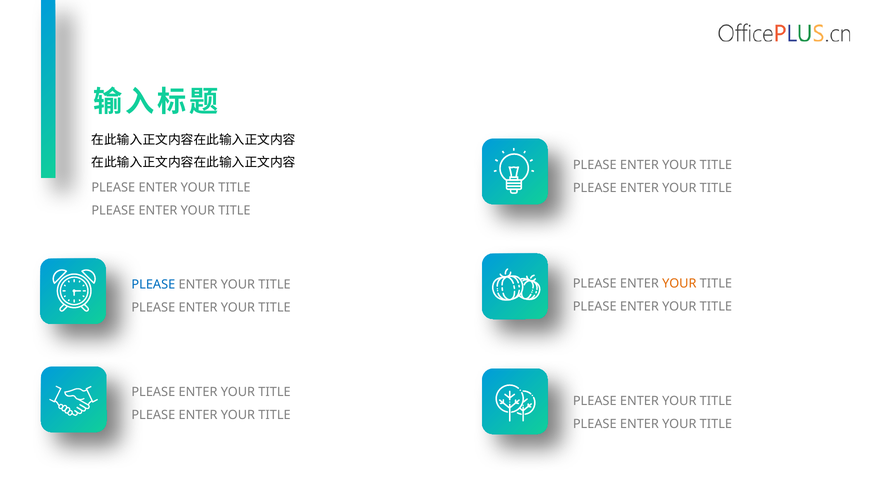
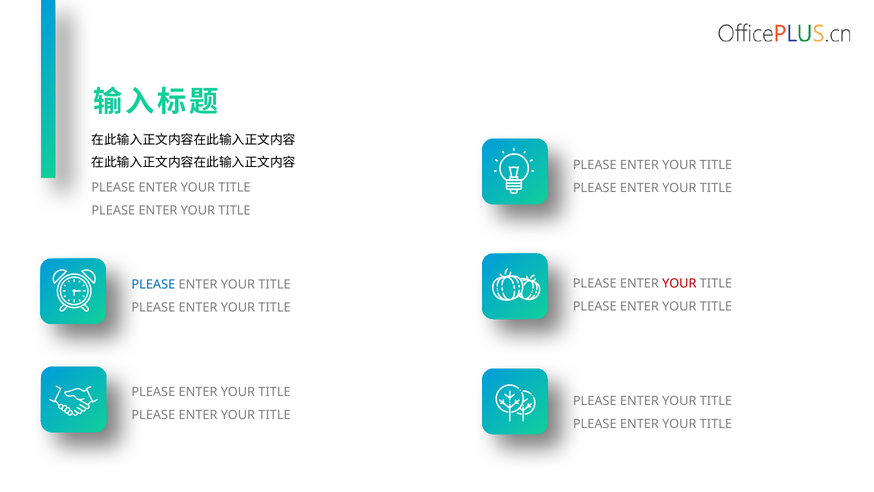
YOUR colour: orange -> red (679, 283)
